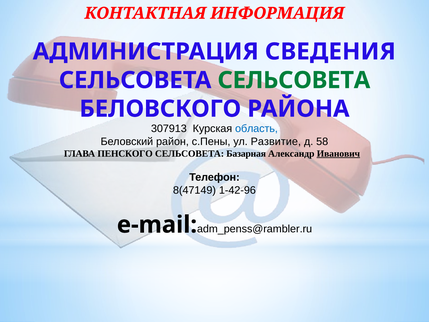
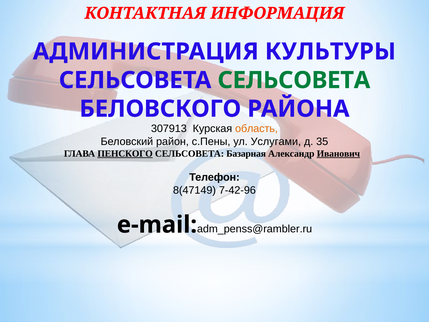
СВЕДЕНИЯ: СВЕДЕНИЯ -> КУЛЬТУРЫ (330, 52)
область colour: blue -> orange (257, 129)
Развитие: Развитие -> Услугами (276, 141)
58: 58 -> 35 (322, 141)
ПЕНСКОГО underline: none -> present (125, 154)
1-42-96: 1-42-96 -> 7-42-96 (237, 190)
